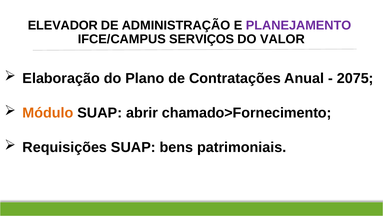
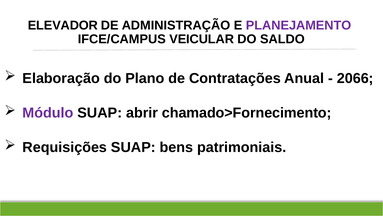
SERVIÇOS: SERVIÇOS -> VEICULAR (202, 39)
VALOR: VALOR -> SALDO (283, 39)
2075: 2075 -> 2066 (355, 78)
Módulo colour: orange -> purple (48, 113)
